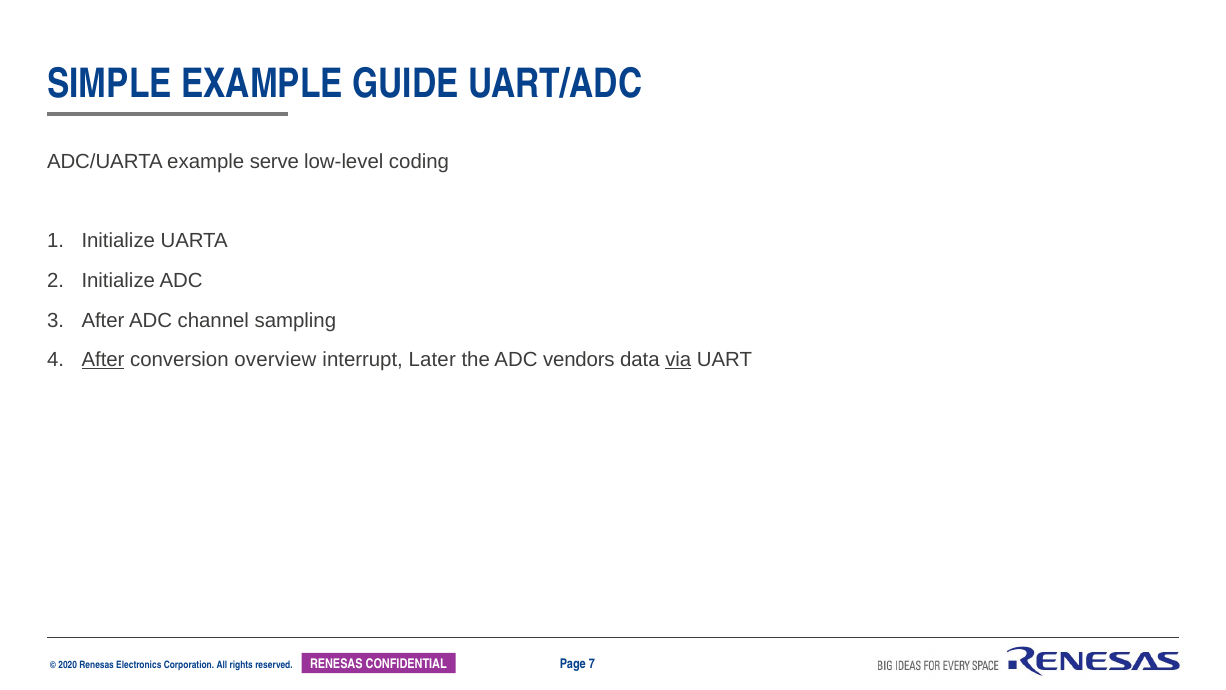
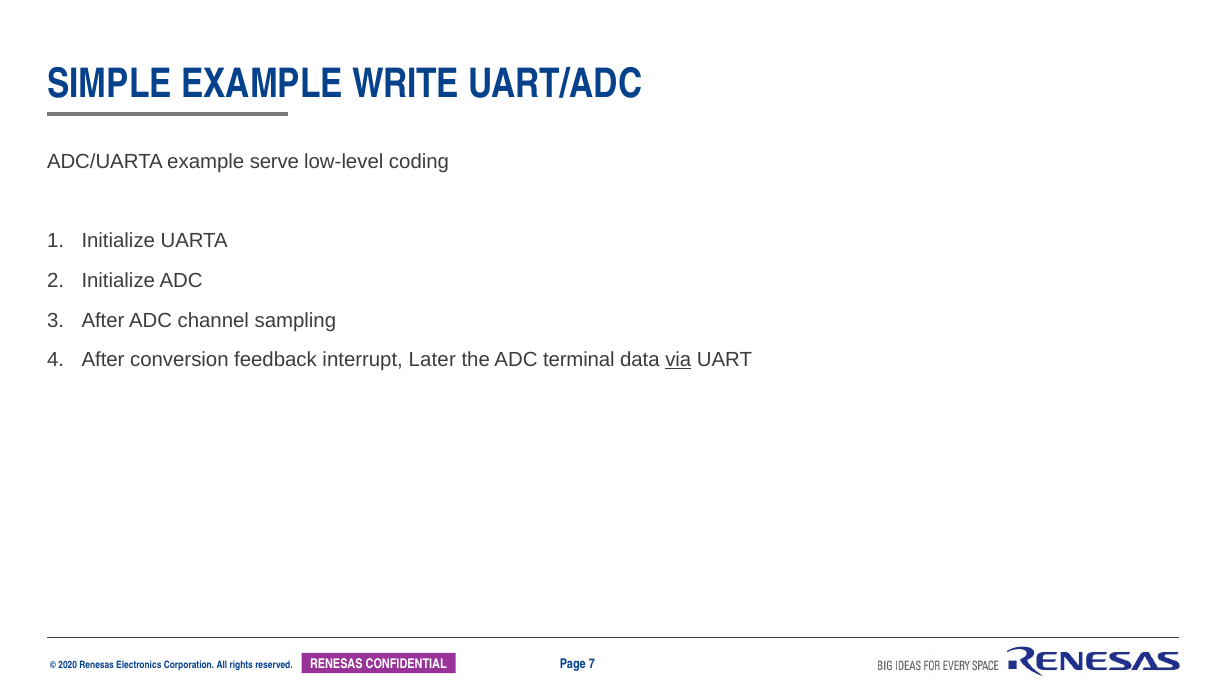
GUIDE: GUIDE -> WRITE (406, 83)
After underline: present -> none (103, 360)
overview: overview -> feedback (276, 360)
vendors: vendors -> terminal (579, 360)
